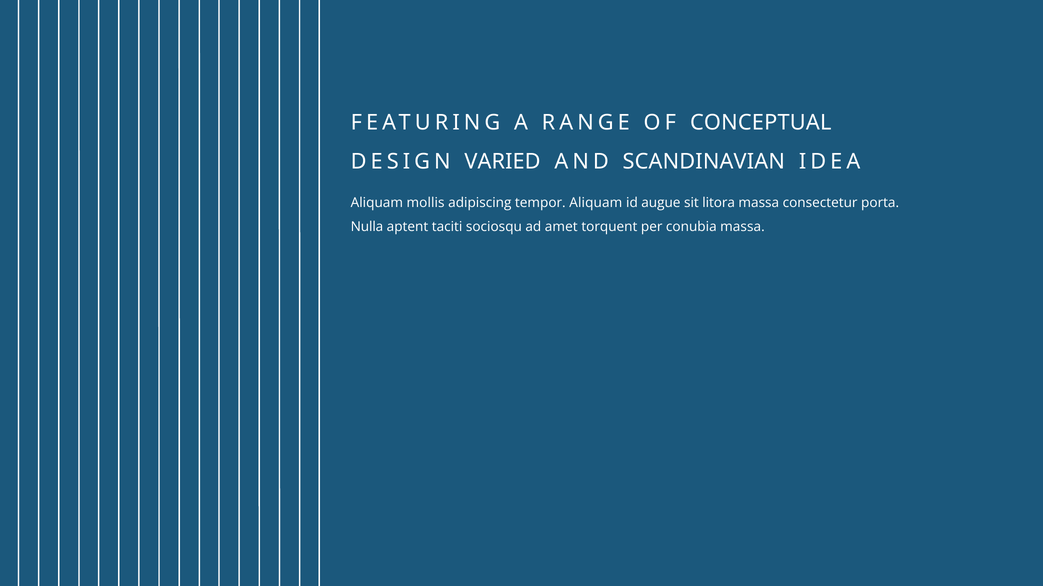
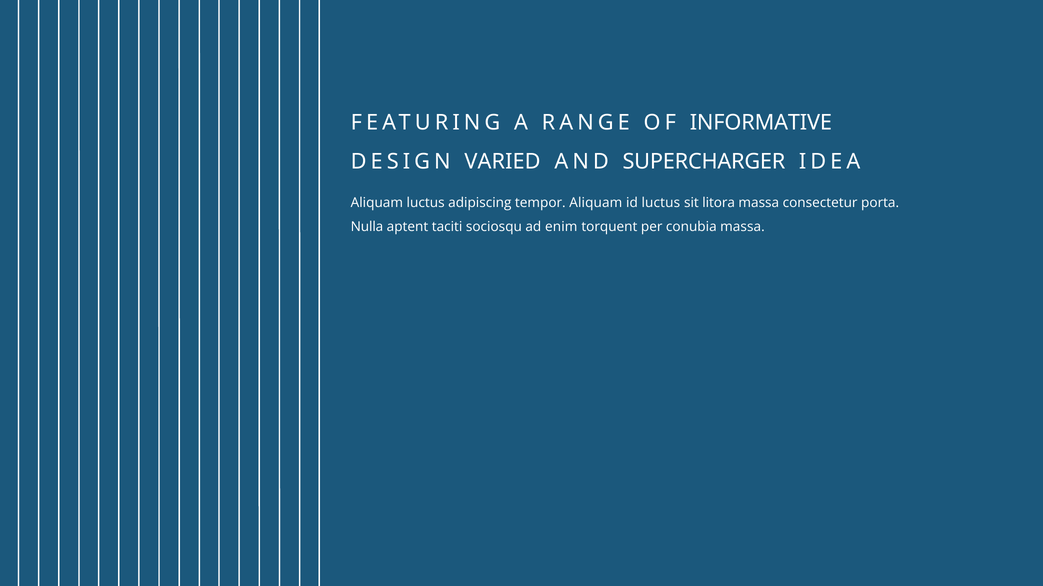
CONCEPTUAL: CONCEPTUAL -> INFORMATIVE (761, 123)
SCANDINAVIAN: SCANDINAVIAN -> SUPERCHARGER (704, 162)
Aliquam mollis: mollis -> luctus (426, 203)
id augue: augue -> luctus (661, 203)
amet: amet -> enim (561, 227)
